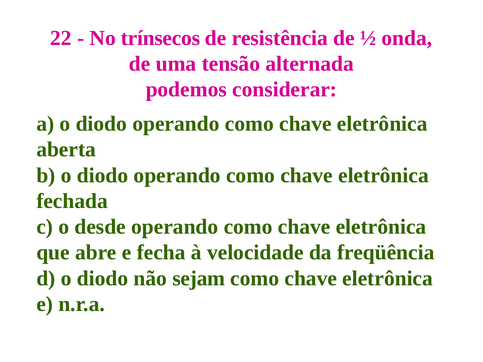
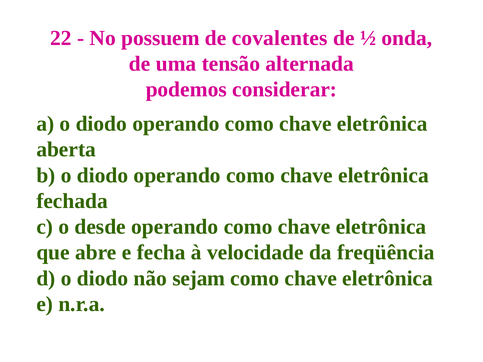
trínsecos: trínsecos -> possuem (160, 38)
resistência: resistência -> covalentes (280, 38)
